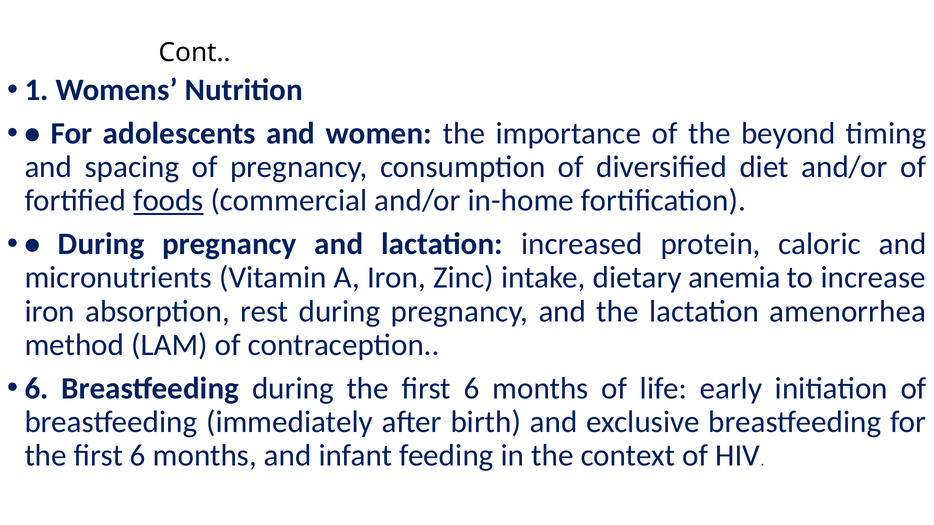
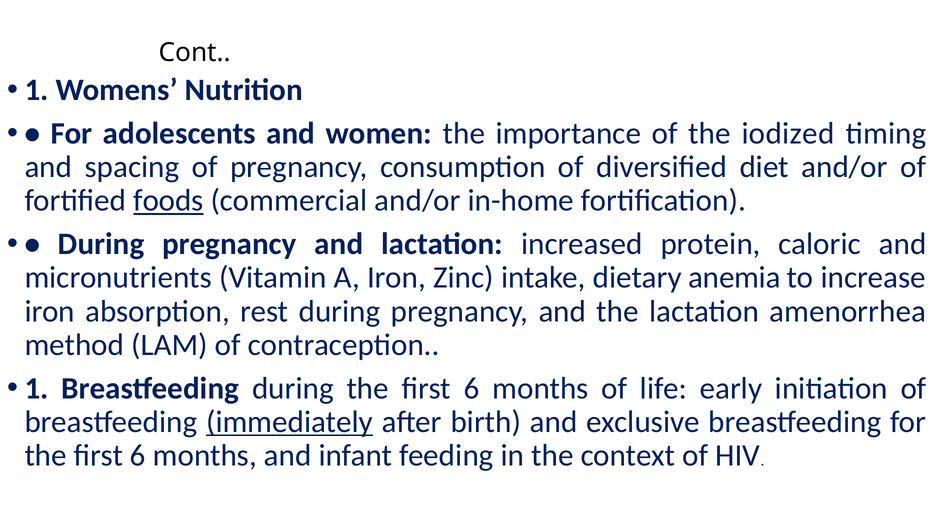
beyond: beyond -> iodized (788, 134)
6: 6 -> 1 (37, 389)
immediately underline: none -> present (290, 422)
